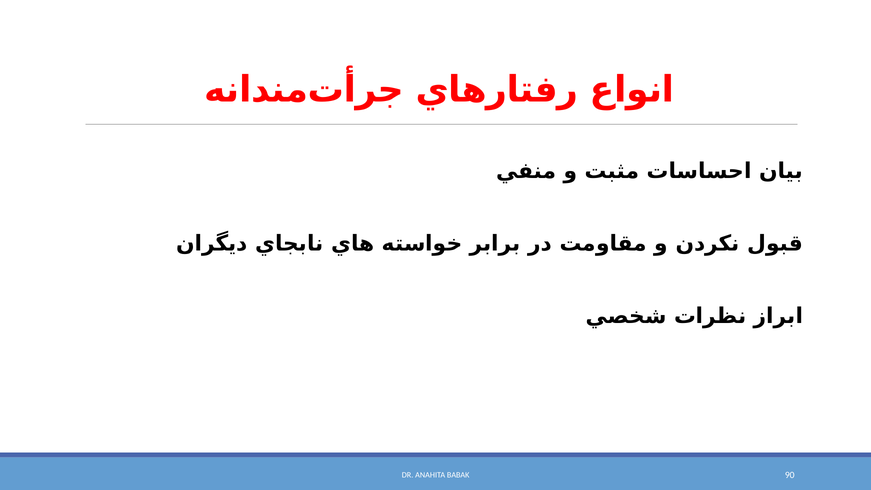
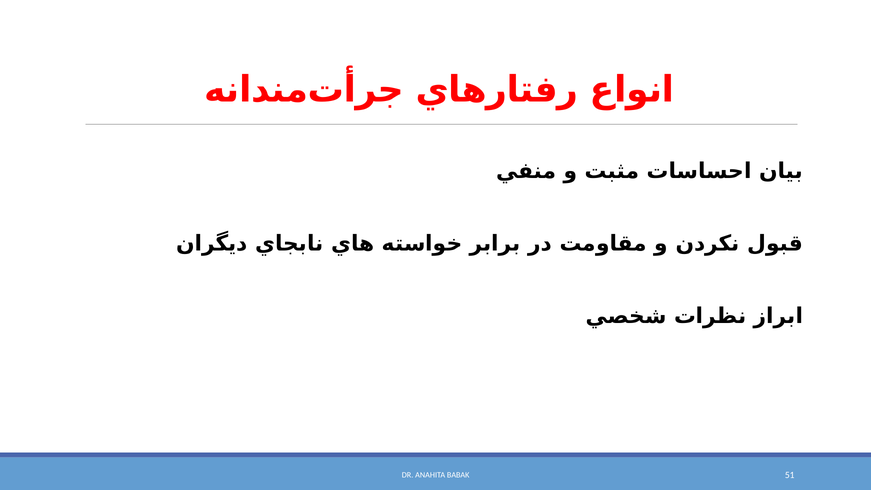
90: 90 -> 51 (790, 475)
